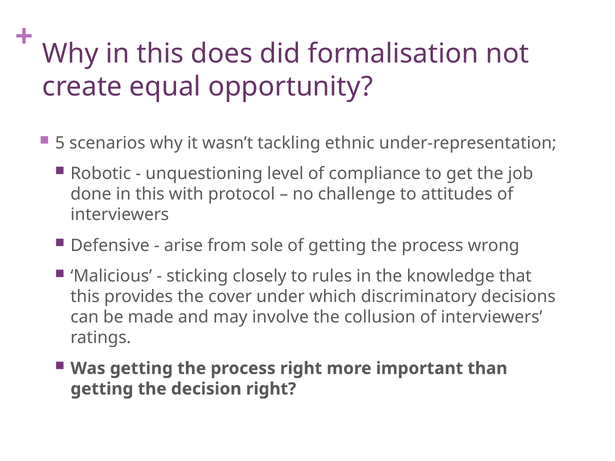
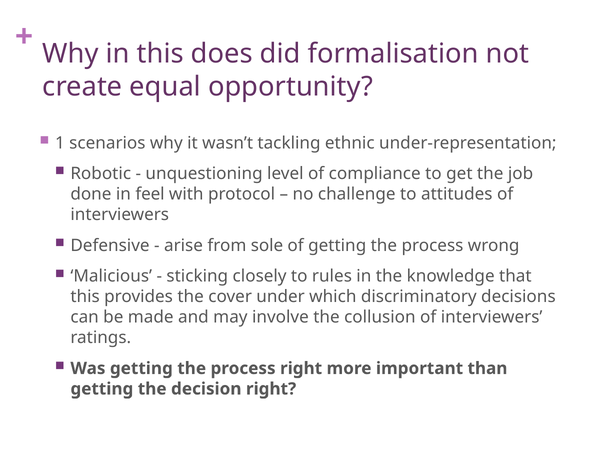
5: 5 -> 1 (60, 143)
done in this: this -> feel (150, 194)
